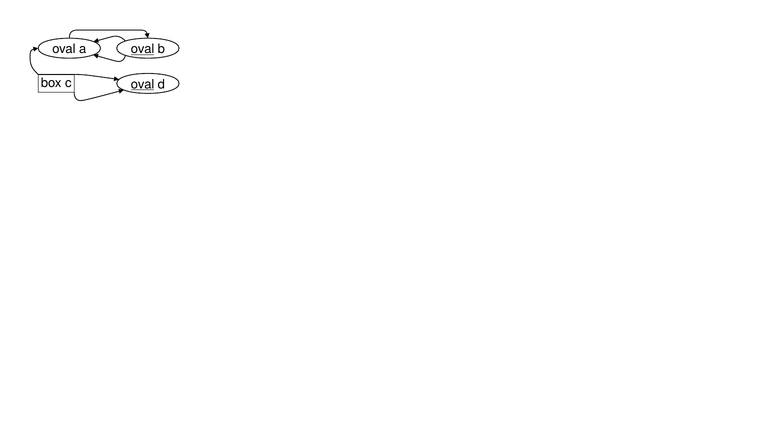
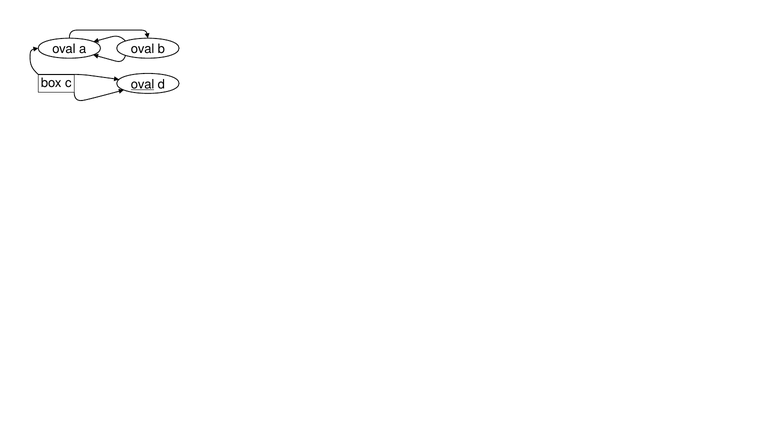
oval underline: present -> none (143, 49)
